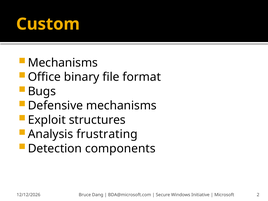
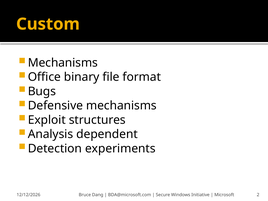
frustrating: frustrating -> dependent (107, 134)
components: components -> experiments (120, 148)
